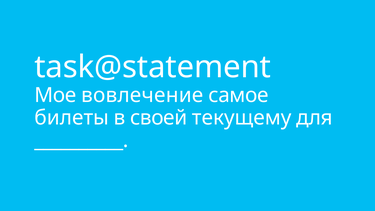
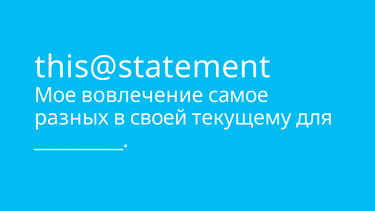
task@statement: task@statement -> this@statement (152, 67)
билеты: билеты -> разных (72, 118)
